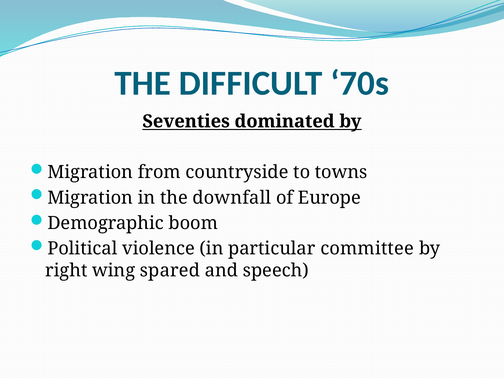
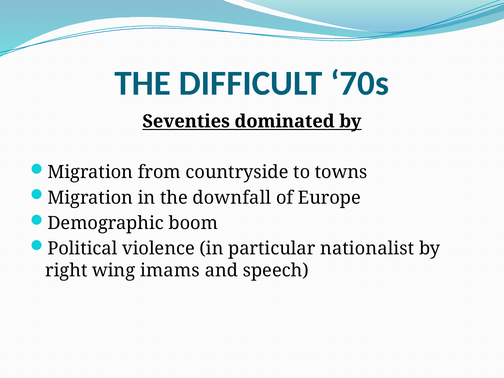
committee: committee -> nationalist (367, 249)
spared: spared -> imams (170, 270)
